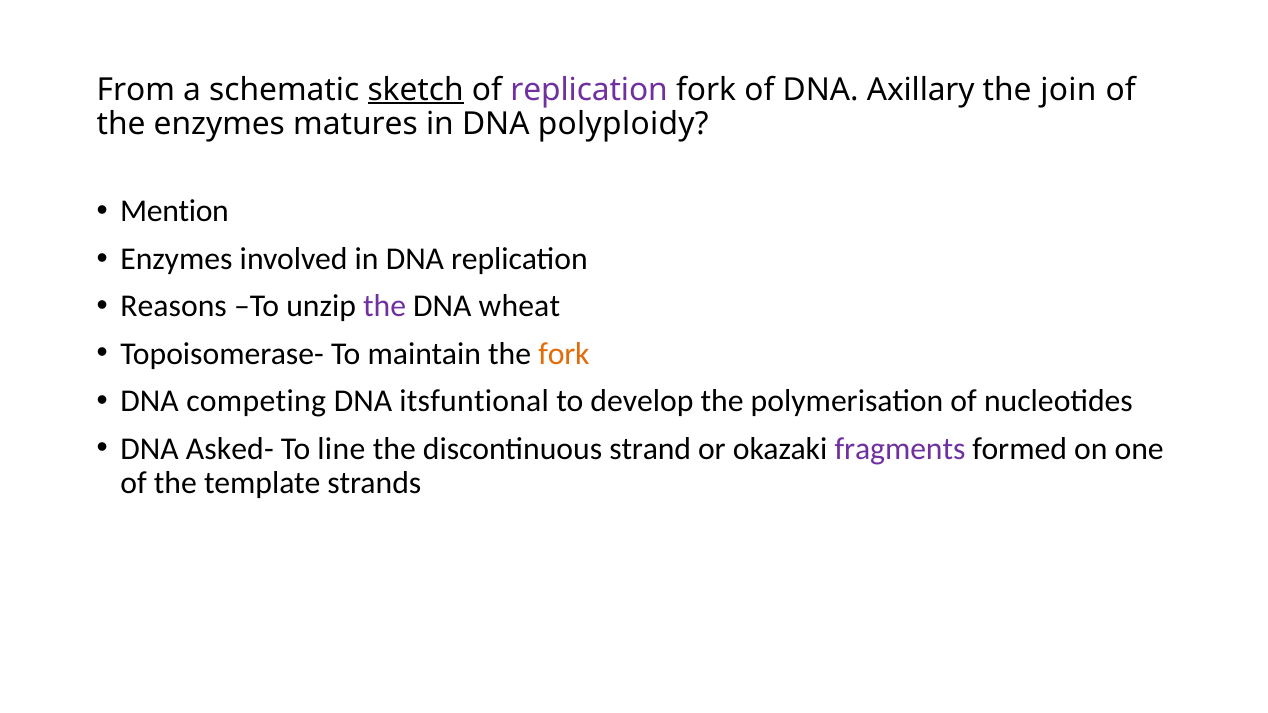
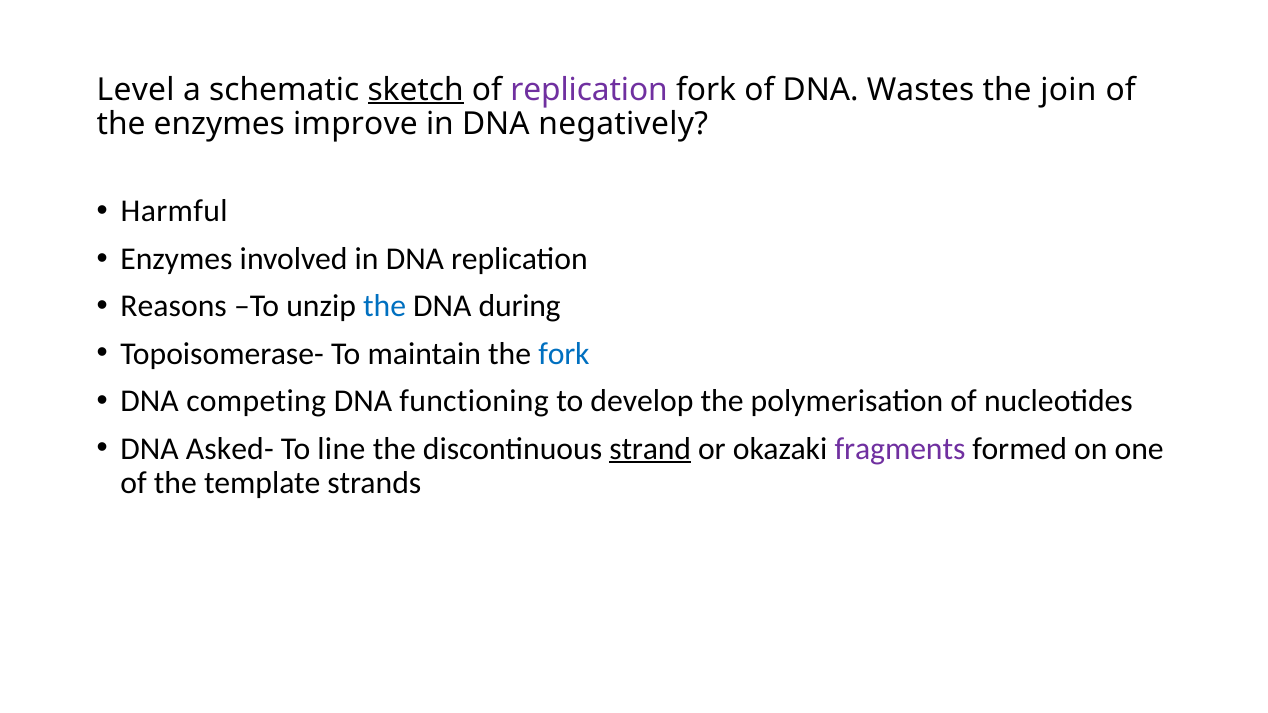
From: From -> Level (136, 90)
Axillary: Axillary -> Wastes (921, 90)
matures: matures -> improve (355, 124)
polyploidy: polyploidy -> negatively (623, 124)
Mention: Mention -> Harmful (174, 212)
the colour: purple -> blue (385, 306)
wheat: wheat -> during (520, 306)
fork colour: orange -> blue (564, 354)
itsfuntional: itsfuntional -> functioning (474, 401)
strand underline: none -> present (650, 449)
